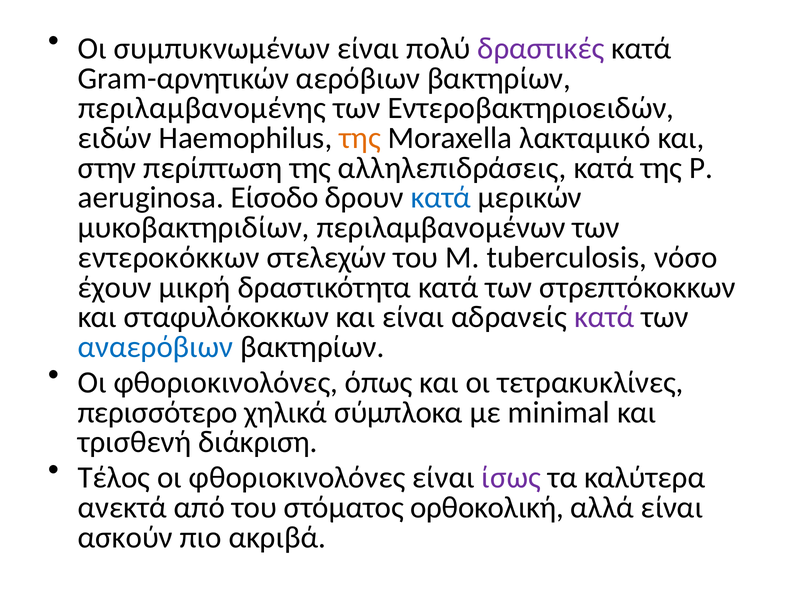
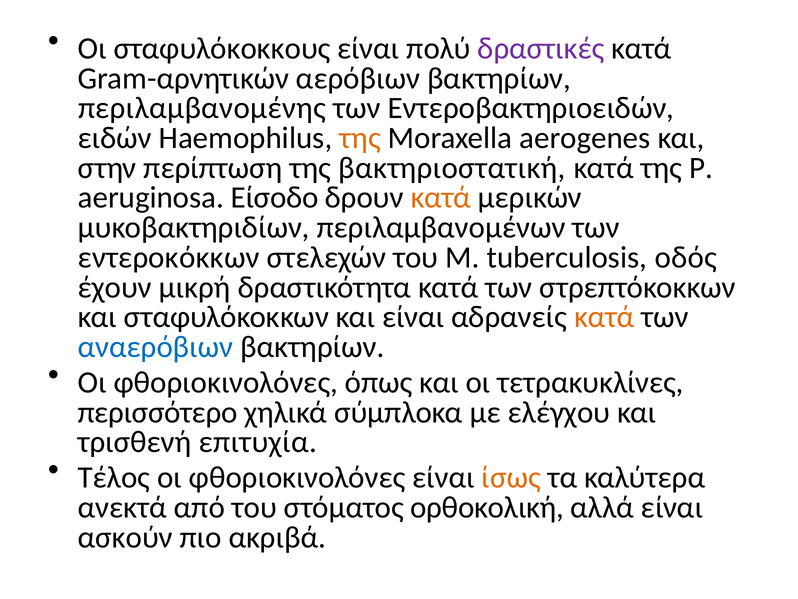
συμπυκνωμένων: συμπυκνωμένων -> σταφυλόκοκκους (222, 49)
λακταμικό: λακταμικό -> aerogenes (585, 138)
αλληλεπιδράσεις: αλληλεπιδράσεις -> βακτηριοστατική (452, 168)
κατά colour: blue -> orange (441, 198)
νόσο: νόσο -> οδός (686, 257)
κατά colour: purple -> orange (604, 317)
minimal: minimal -> ελέγχου (559, 412)
διάκριση: διάκριση -> επιτυχία (258, 442)
ίσως colour: purple -> orange (511, 477)
